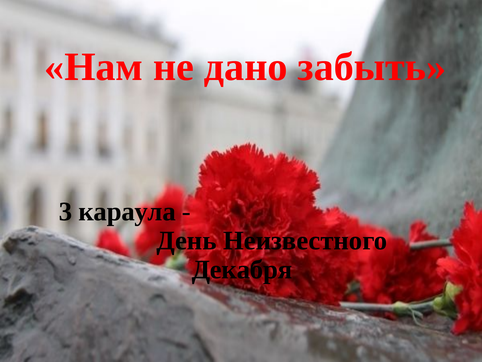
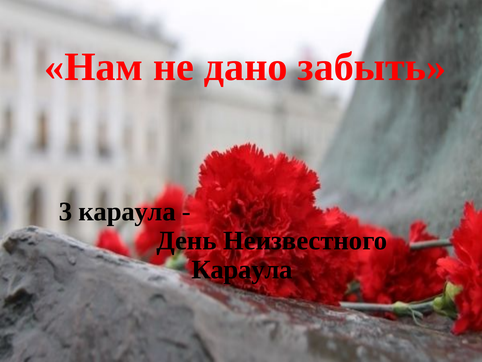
Декабря: Декабря -> Караула (242, 269)
